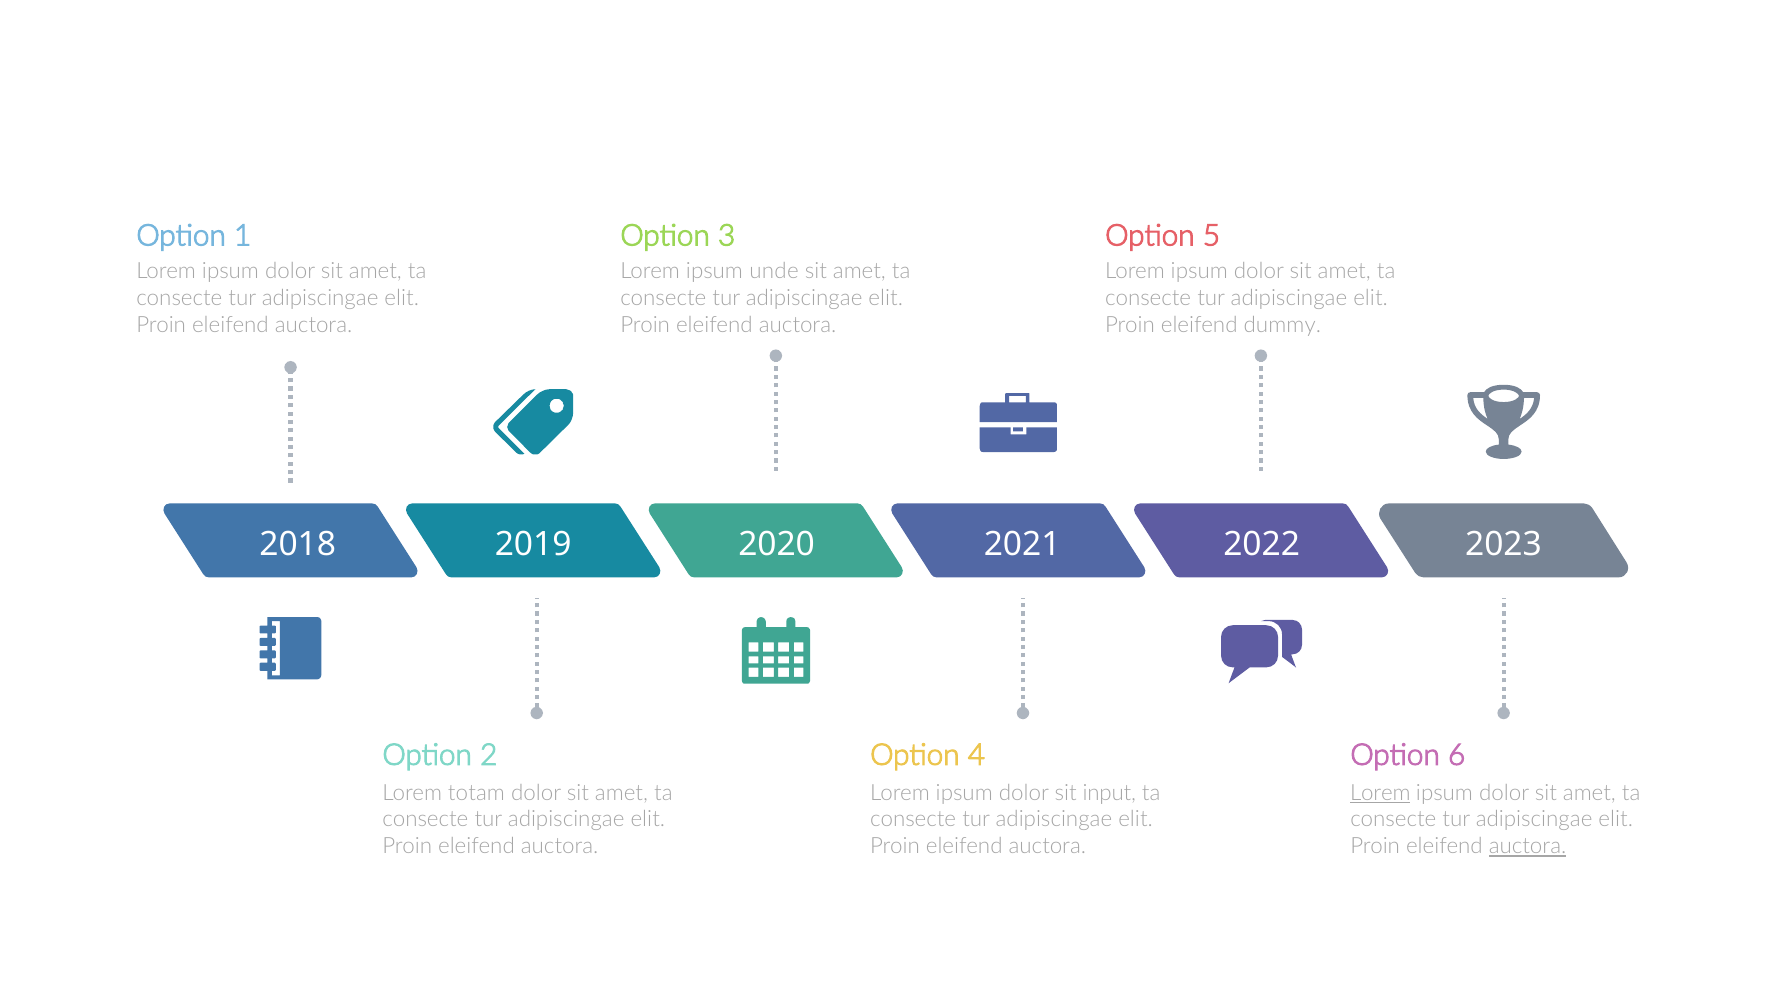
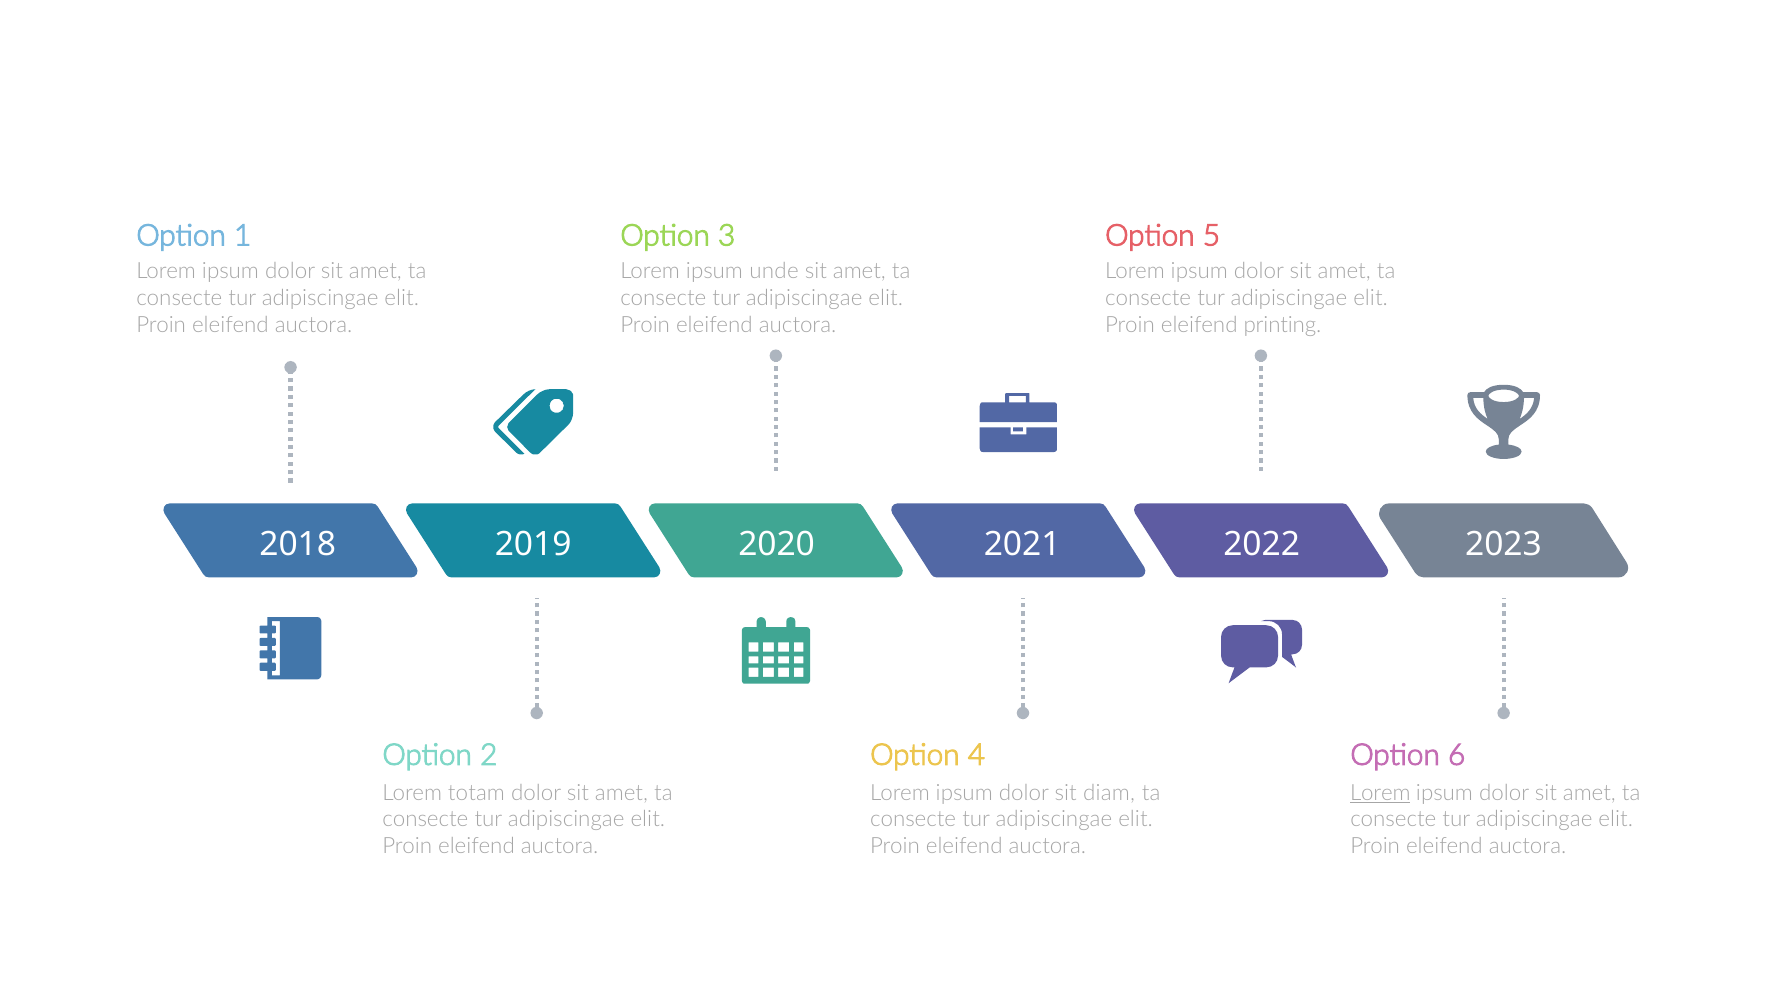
dummy: dummy -> printing (1282, 325)
input: input -> diam (1109, 793)
auctora underline: present -> none (1528, 847)
